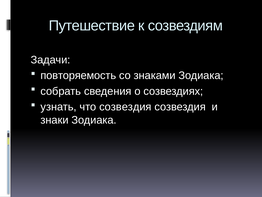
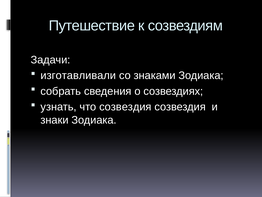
повторяемость: повторяемость -> изготавливали (78, 75)
